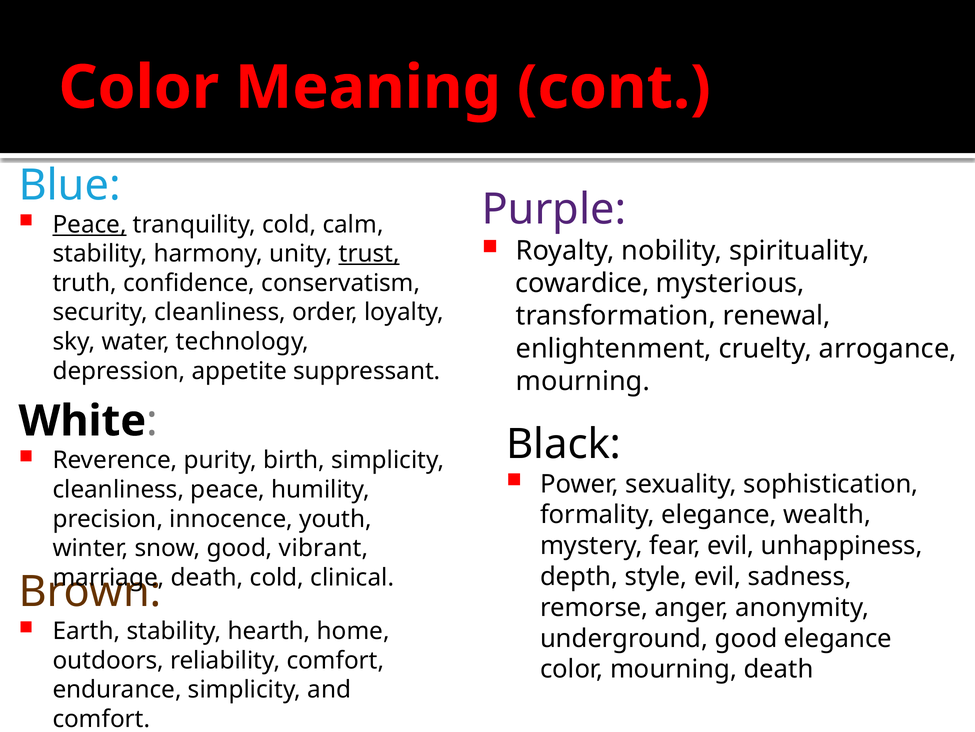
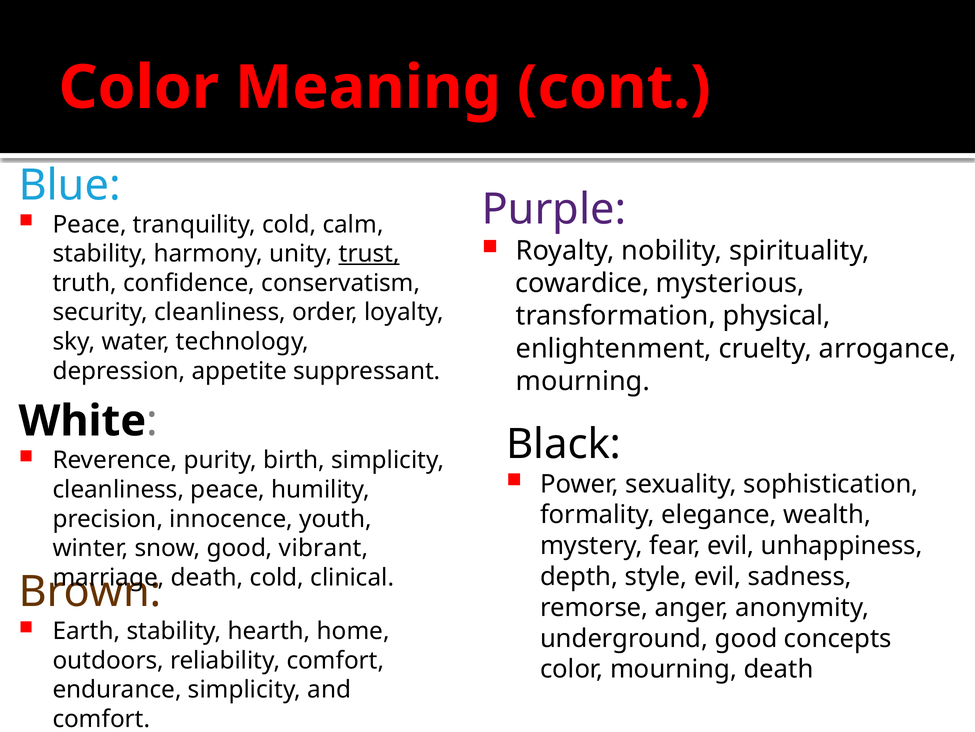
Peace underline: present -> none (90, 224)
renewal: renewal -> physical (777, 316)
good elegance: elegance -> concepts (838, 638)
